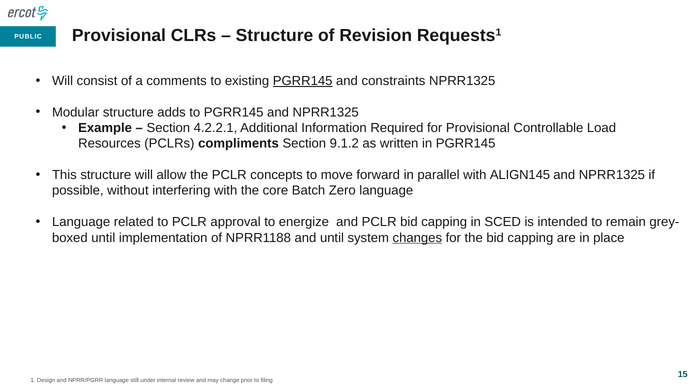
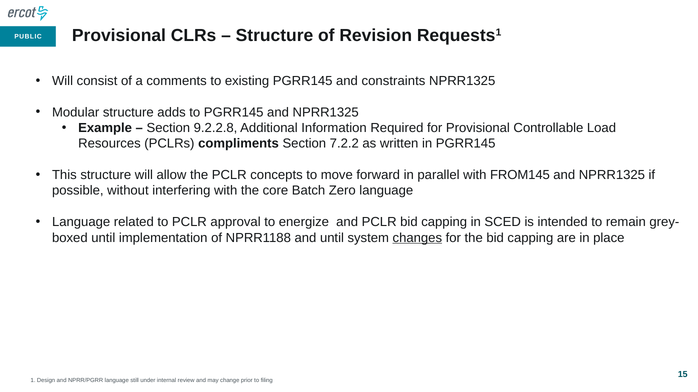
PGRR145 underline: present -> none (303, 81)
4.2.2.1: 4.2.2.1 -> 9.2.2.8 (216, 128)
9.1.2: 9.1.2 -> 7.2.2 (344, 144)
ALIGN145: ALIGN145 -> FROM145 (520, 175)
